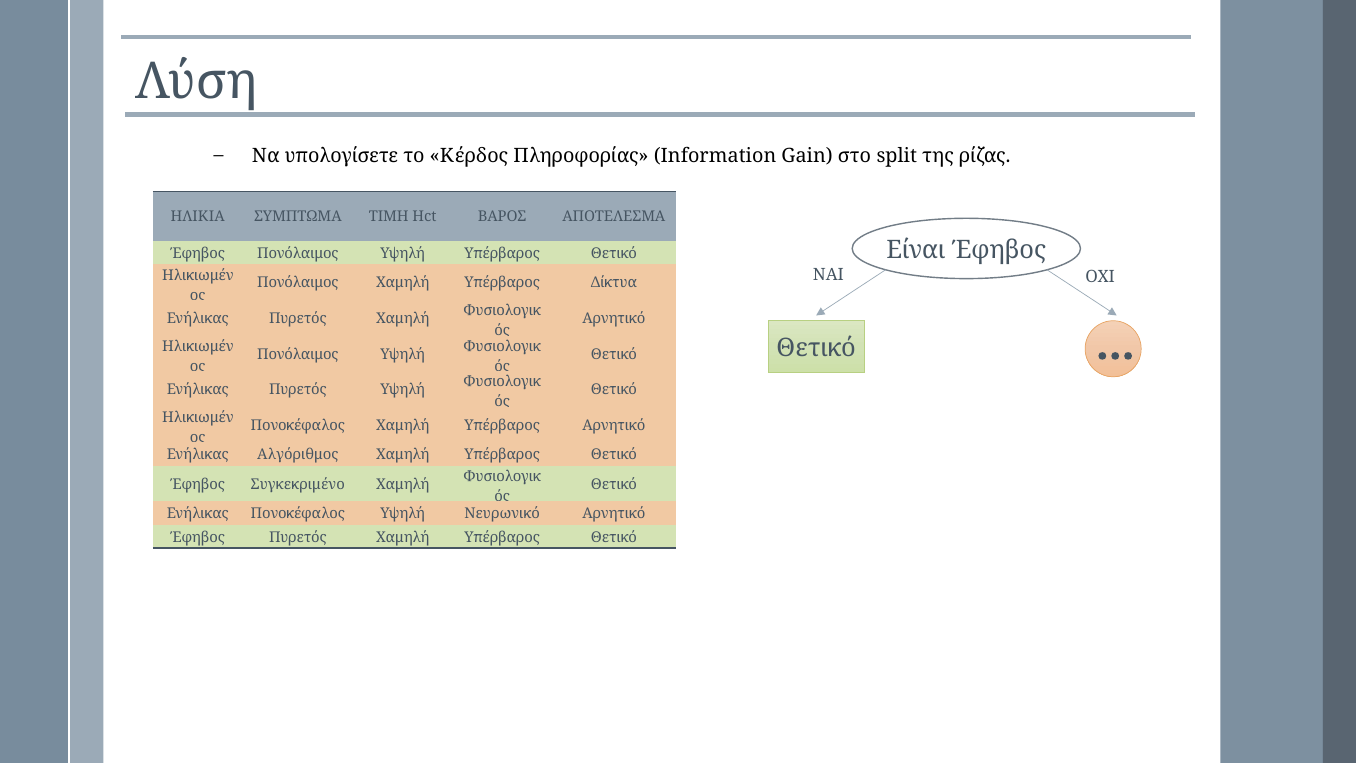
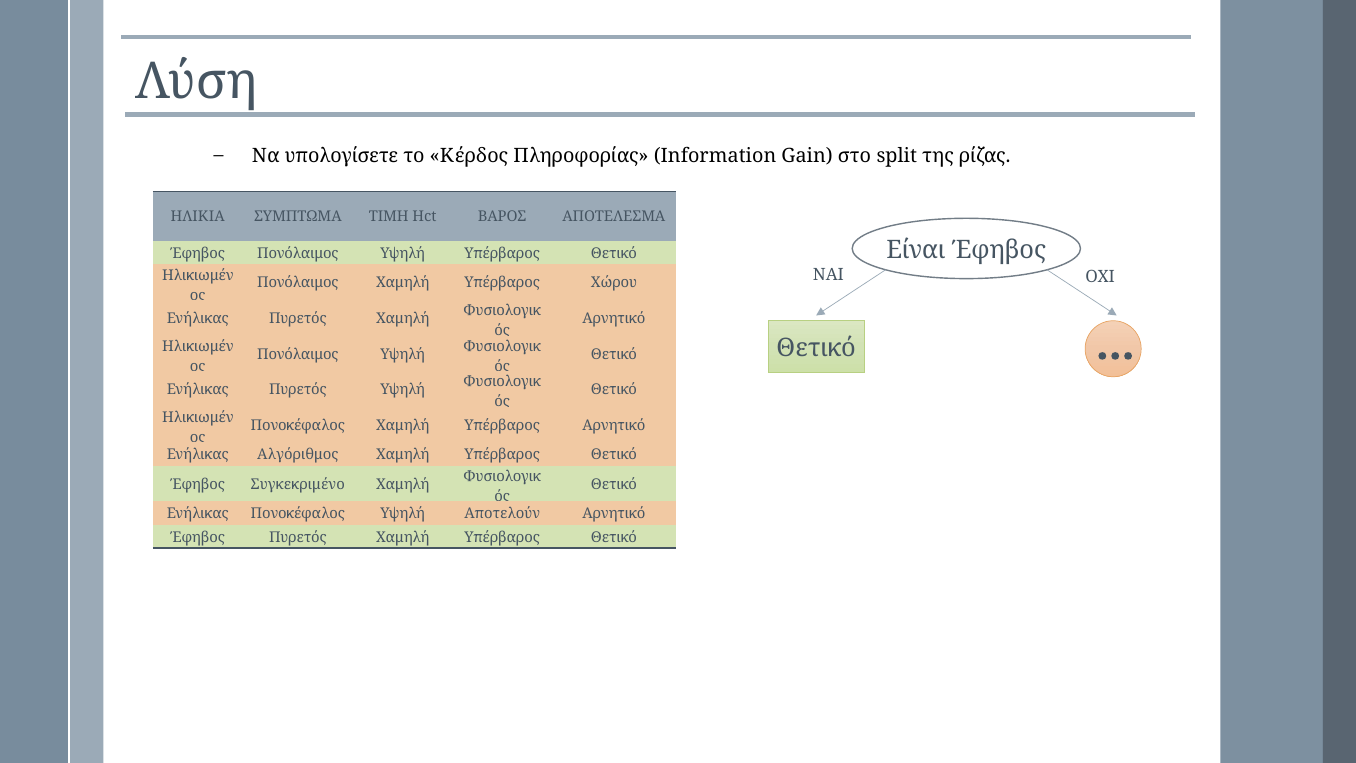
Δίκτυα: Δίκτυα -> Χώρου (614, 283)
Νευρωνικό: Νευρωνικό -> Αποτελούν (502, 514)
